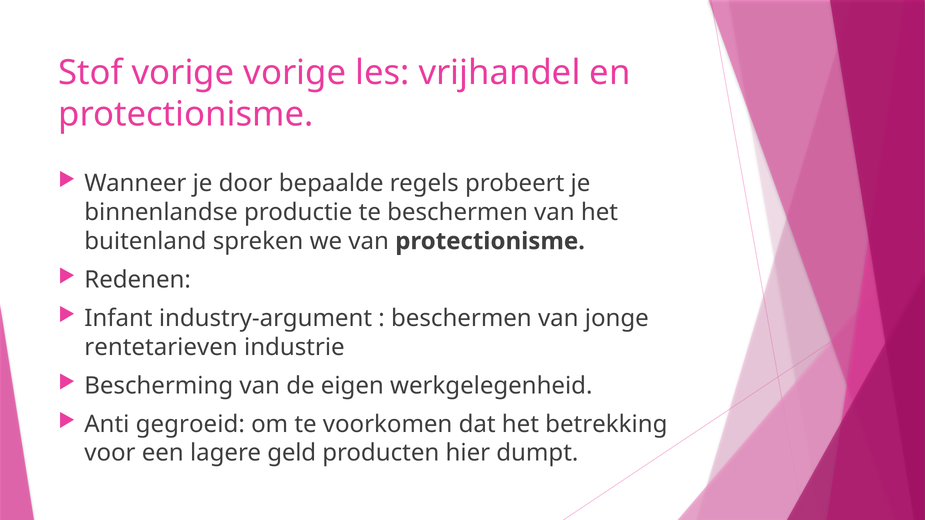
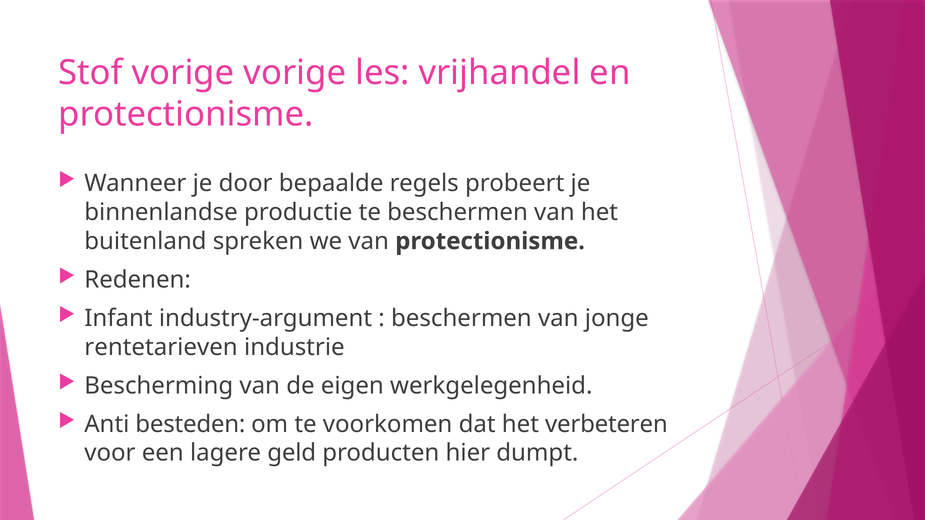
gegroeid: gegroeid -> besteden (190, 424)
betrekking: betrekking -> verbeteren (606, 424)
